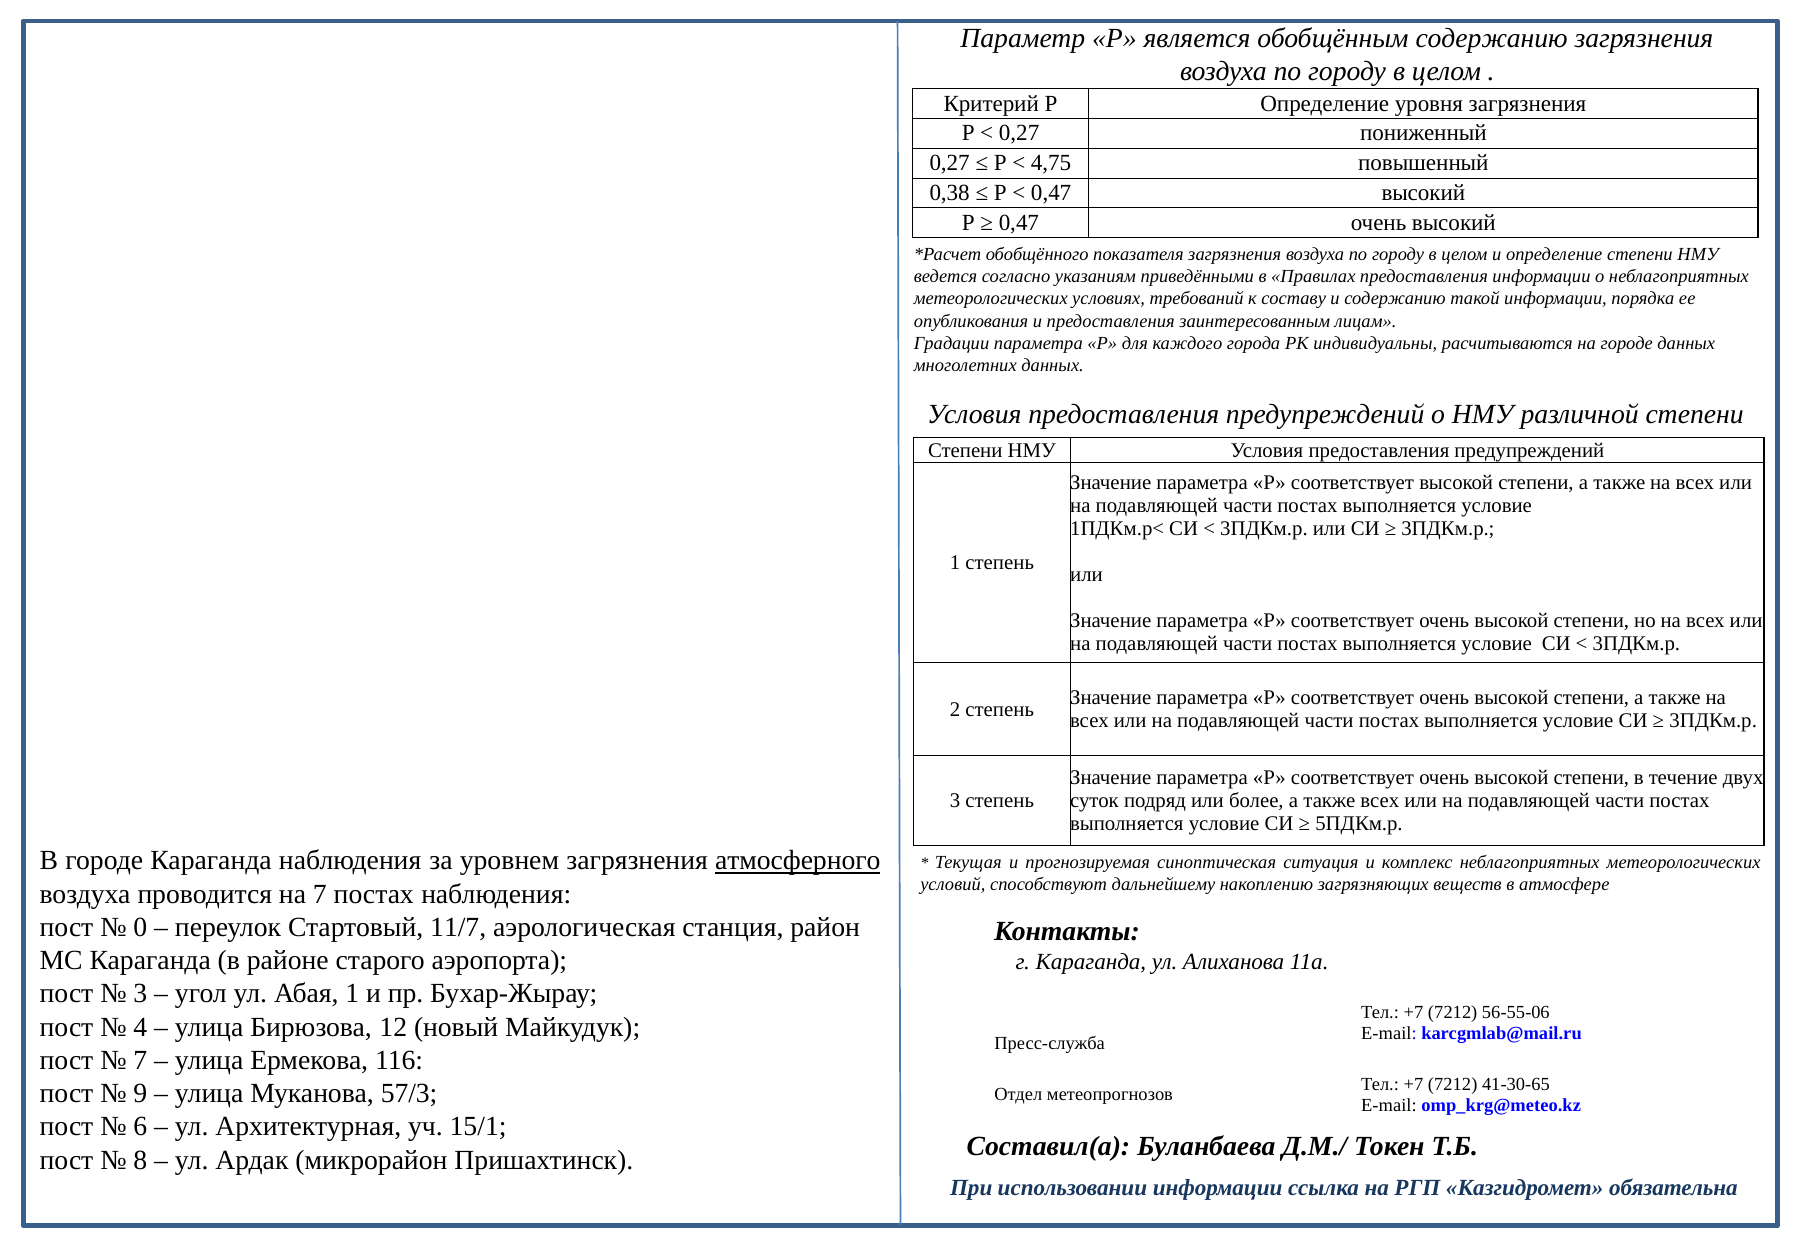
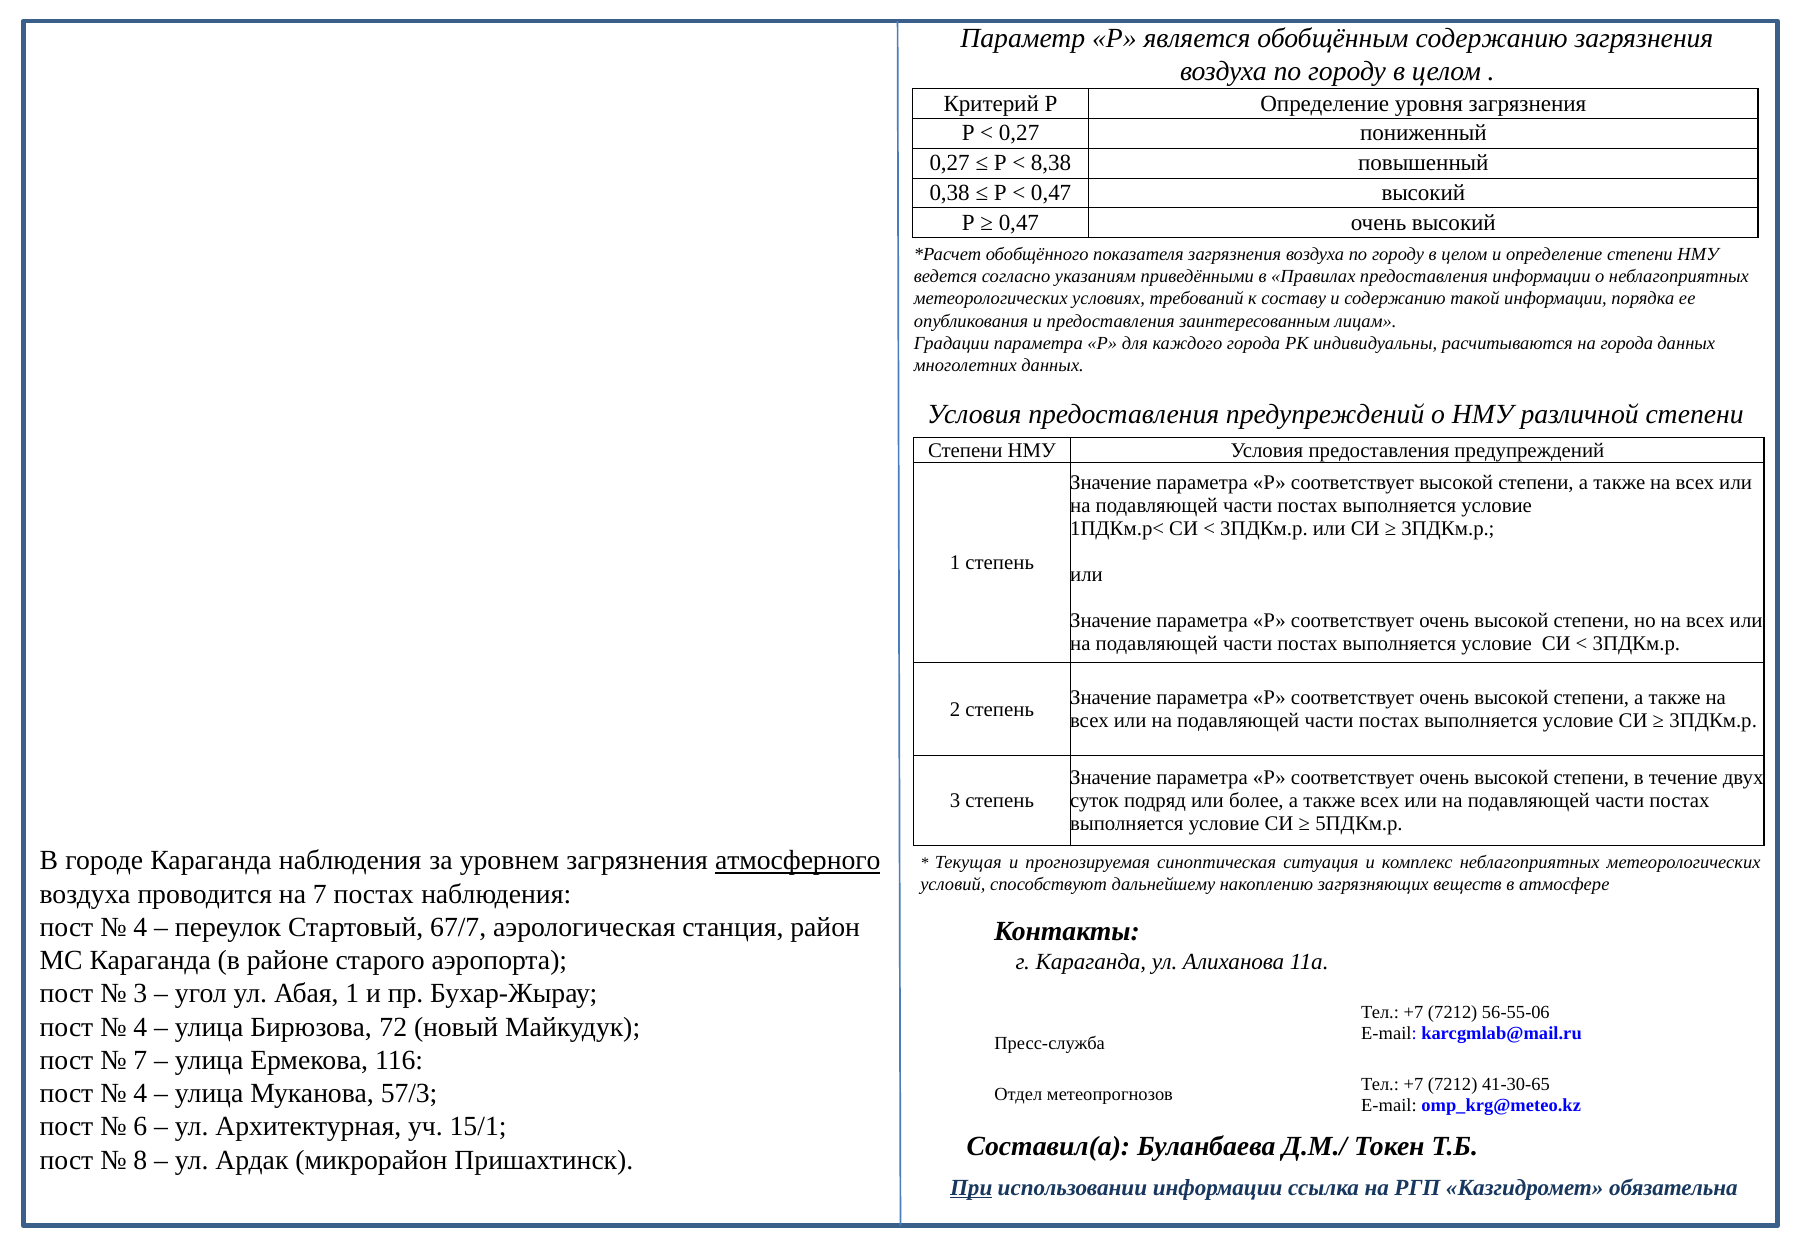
4,75: 4,75 -> 8,38 (1051, 163)
на городе: городе -> города (1627, 343)
0: 0 -> 4 (140, 927)
11/7: 11/7 -> 67/7 (458, 927)
12: 12 -> 72 (393, 1027)
9: 9 -> 4 (140, 1093)
При underline: none -> present (971, 1187)
